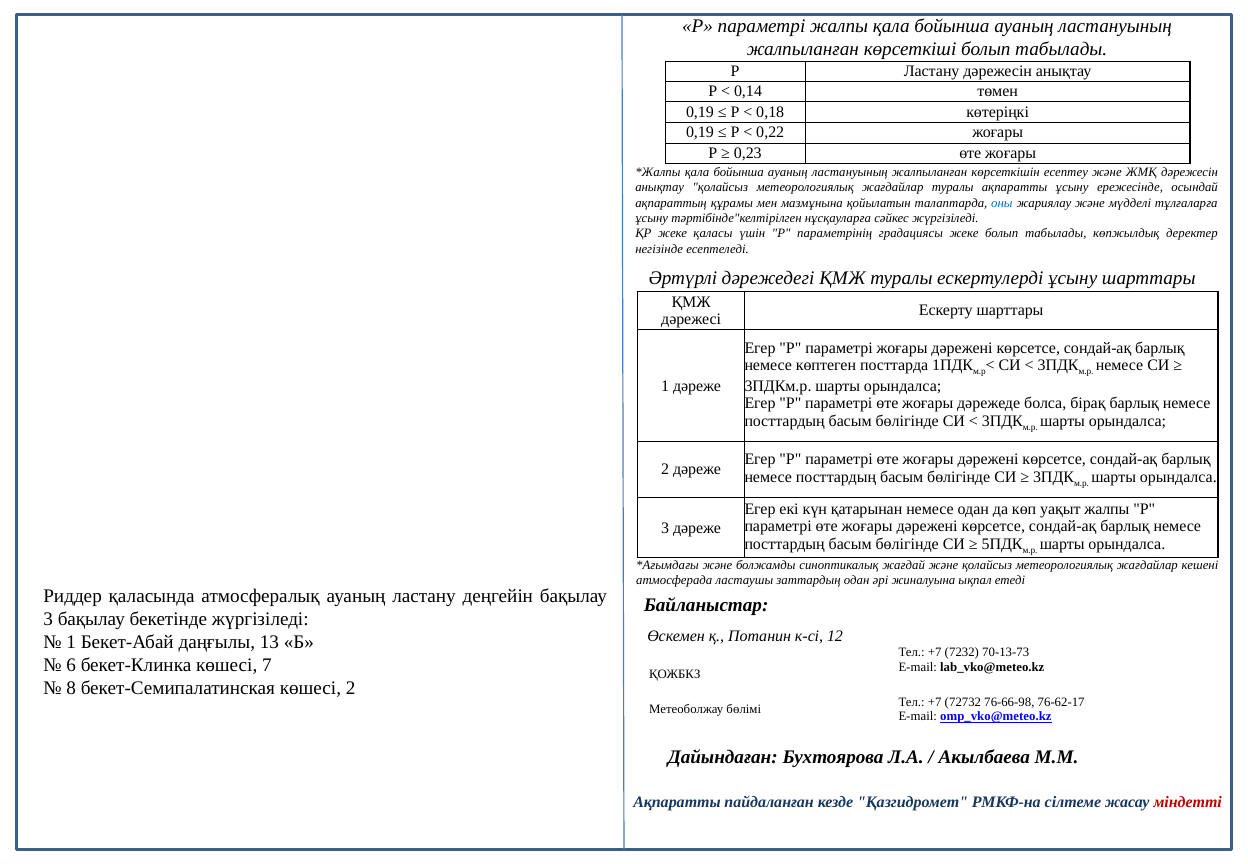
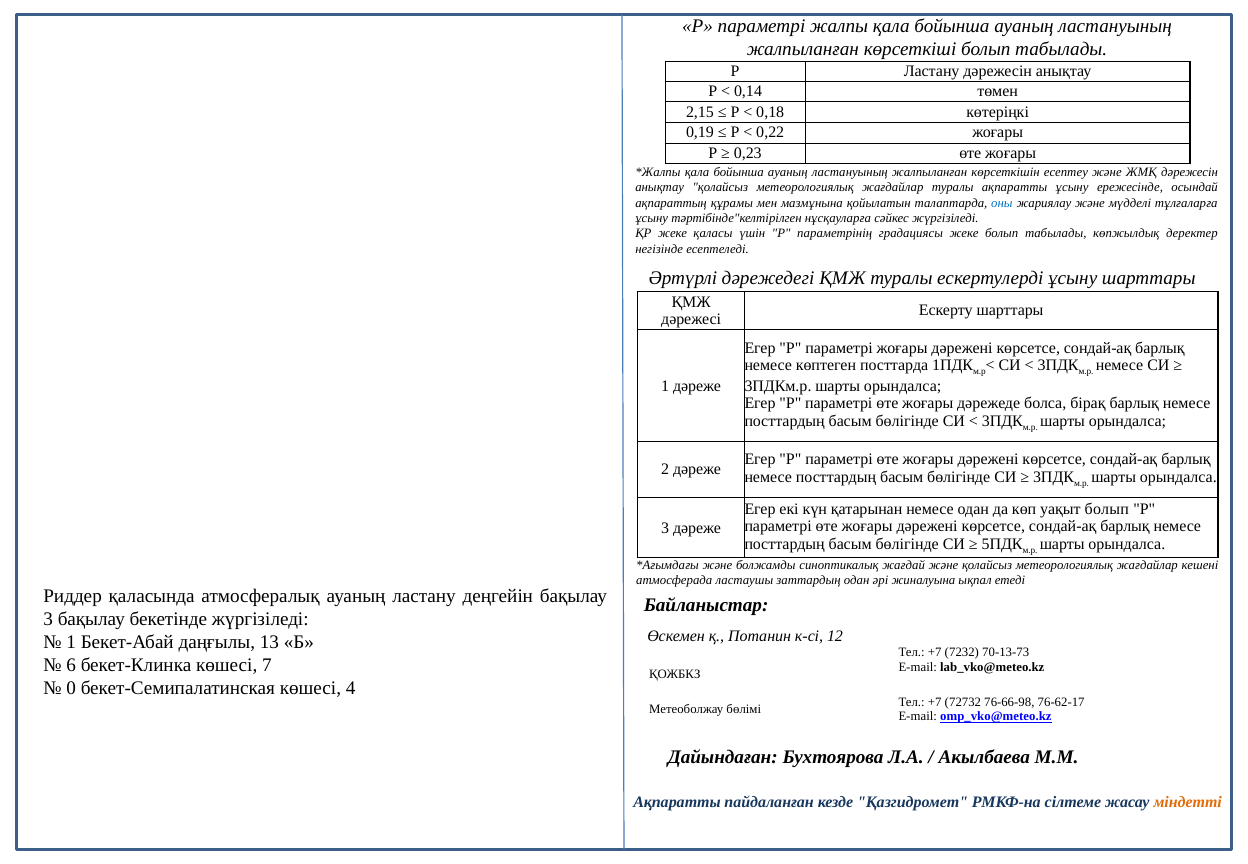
0,19: 0,19 -> 2,15 (700, 112)
уақыт жалпы: жалпы -> болып (1107, 509)
8: 8 -> 0 (71, 689)
көшесі 2: 2 -> 4 (351, 689)
міндетті colour: red -> orange (1188, 802)
